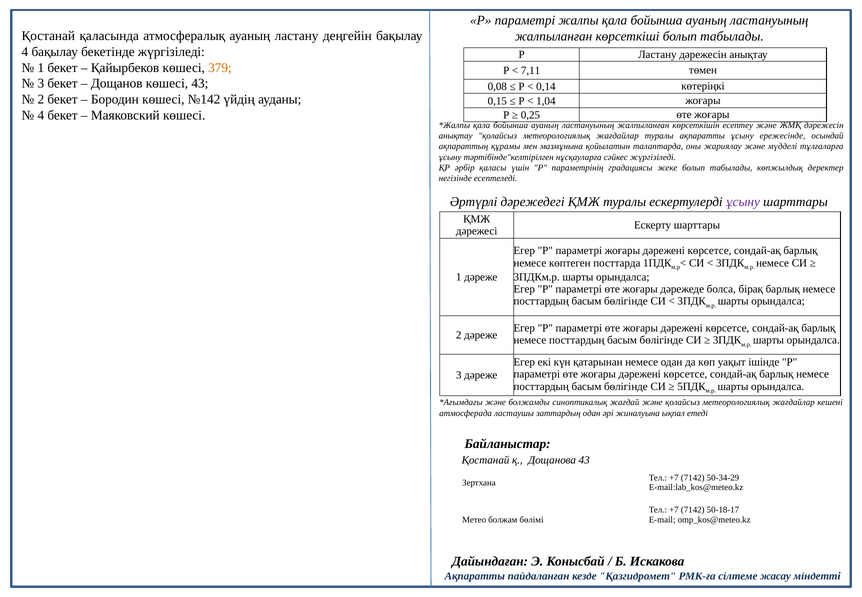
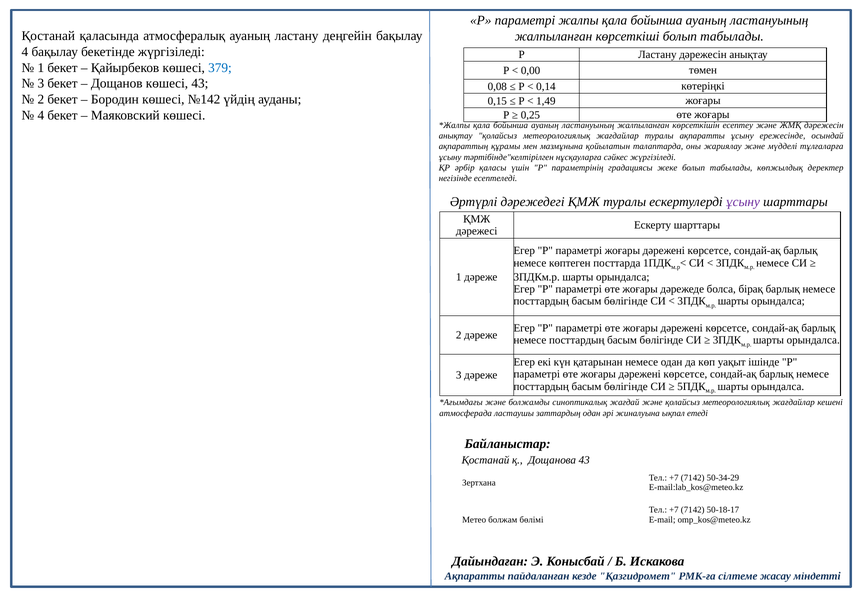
379 colour: orange -> blue (220, 68)
7,11: 7,11 -> 0,00 (531, 71)
1,04: 1,04 -> 1,49 (546, 101)
